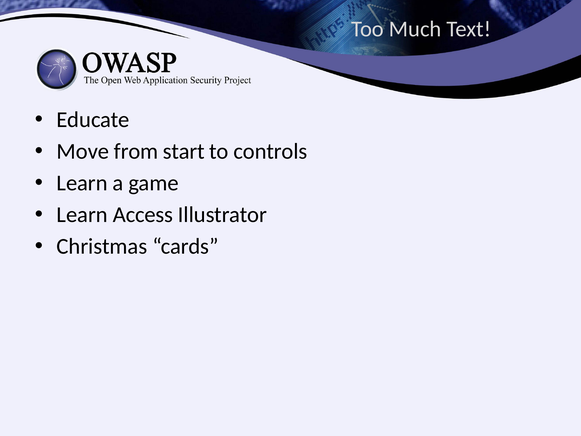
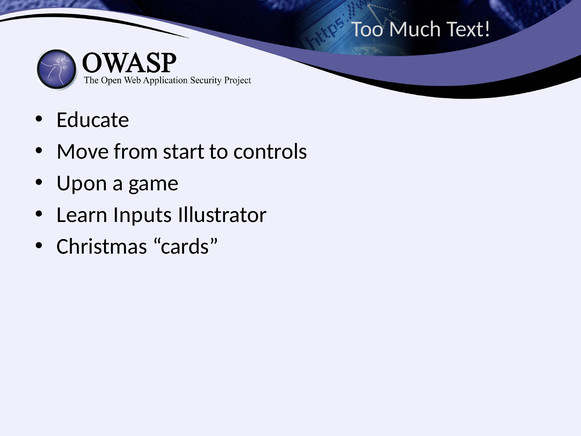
Learn: Learn -> Upon (82, 183)
Access: Access -> Inputs (143, 215)
